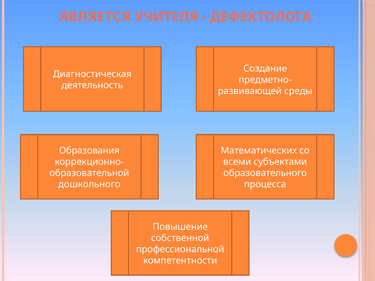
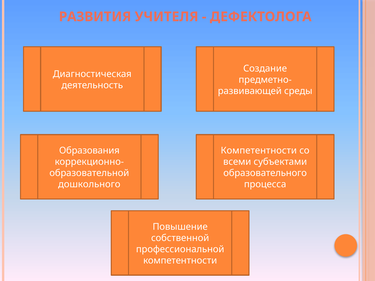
ЯВЛЯЕТСЯ: ЯВЛЯЕТСЯ -> РАЗВИТИЯ (95, 17)
Математических: Математических -> Компетентности (259, 151)
